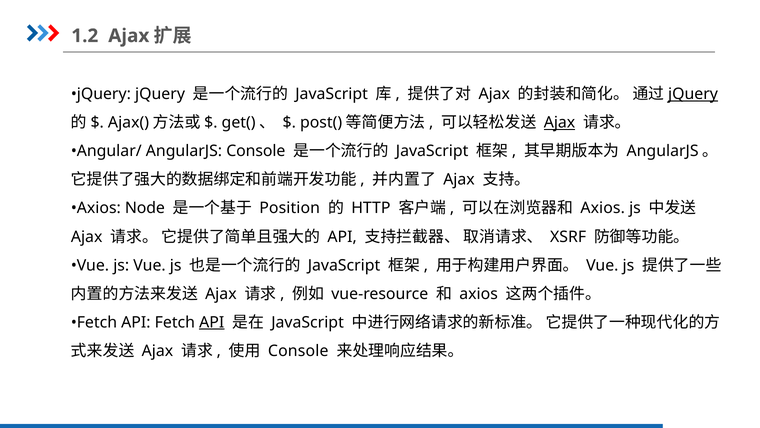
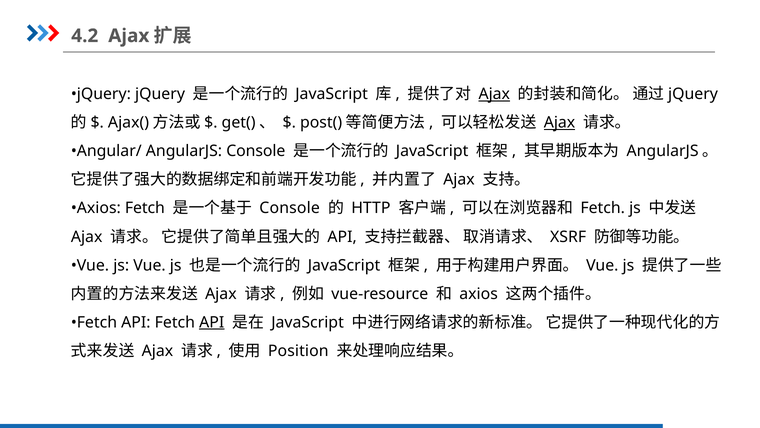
1.2: 1.2 -> 4.2 (85, 36)
Ajax underline: none -> present (494, 94)
jQuery underline: present -> none (693, 94)
Axios Node: Node -> Fetch (145, 208)
Position: Position -> Console (290, 208)
Axios: Axios -> Fetch (603, 208)
Console: Console -> Position (298, 351)
